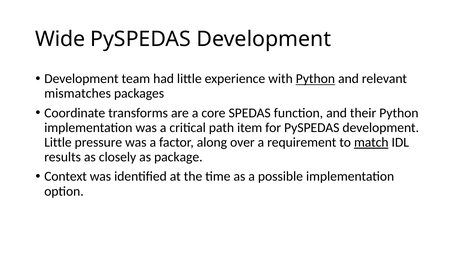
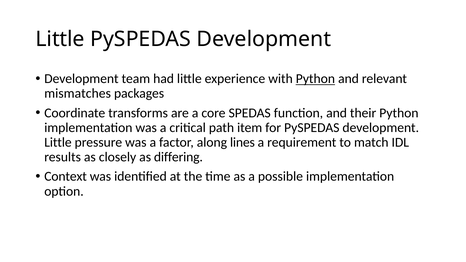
Wide: Wide -> Little (60, 39)
over: over -> lines (242, 142)
match underline: present -> none (371, 142)
package: package -> differing (178, 157)
